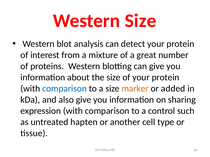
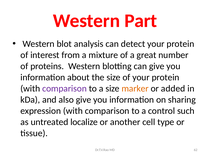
Western Size: Size -> Part (141, 21)
comparison colour: blue -> purple (65, 89)
hapten: hapten -> localize (84, 122)
